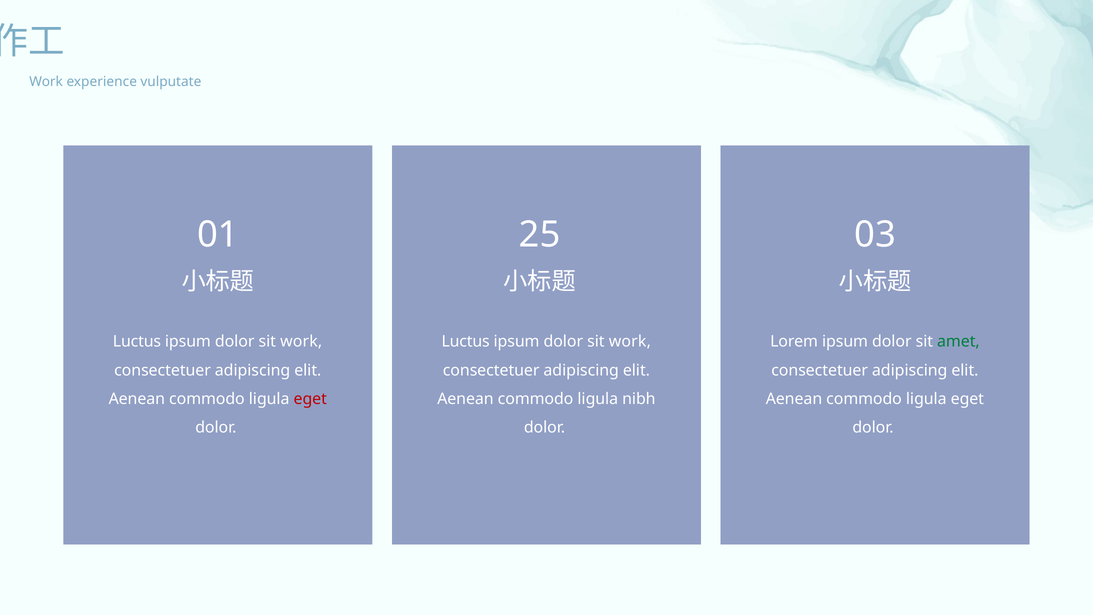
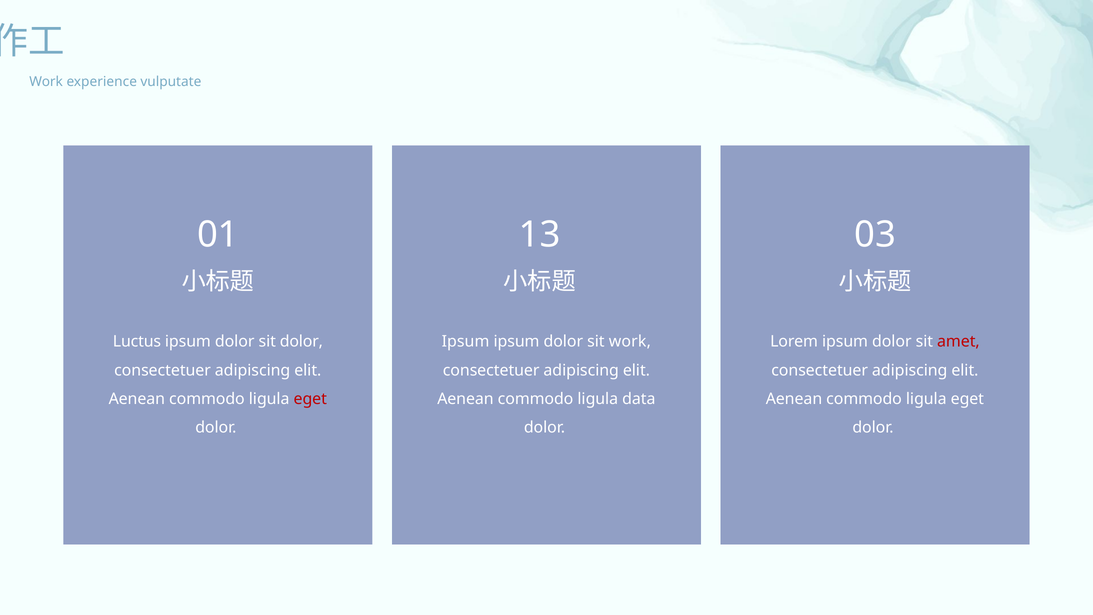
25: 25 -> 13 (540, 235)
work: work -> dolor (301, 342)
Luctus: Luctus -> Ipsum (466, 342)
amet colour: green -> red (958, 342)
nibh: nibh -> data (639, 399)
